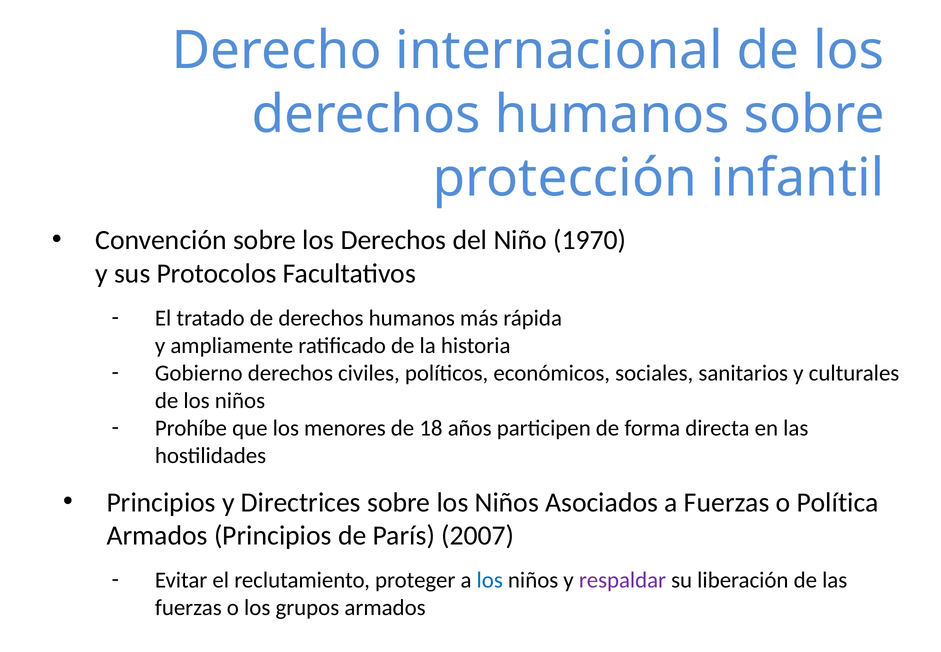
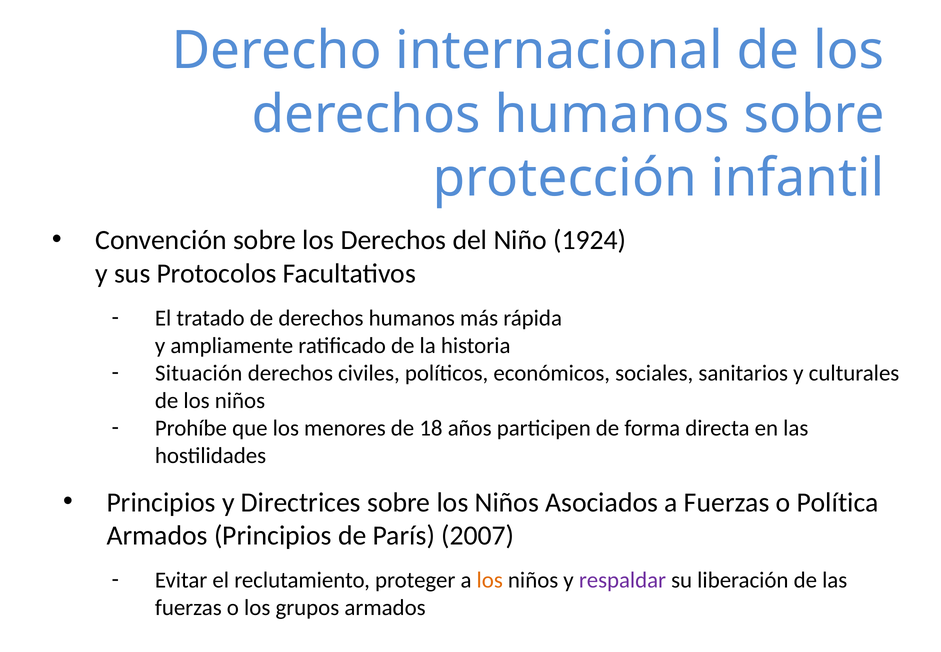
1970: 1970 -> 1924 (590, 240)
Gobierno: Gobierno -> Situación (199, 373)
los colour: blue -> orange (490, 580)
